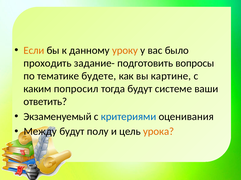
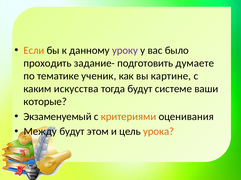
уроку colour: orange -> purple (125, 51)
вопросы: вопросы -> думаете (195, 63)
будете: будете -> ученик (99, 76)
попросил: попросил -> искусства (76, 89)
ответить: ответить -> которые (45, 102)
критериями colour: blue -> orange (129, 117)
полу: полу -> этом (98, 132)
